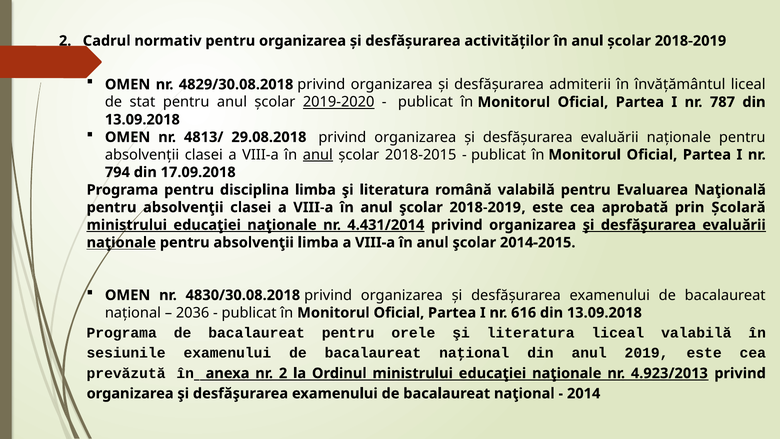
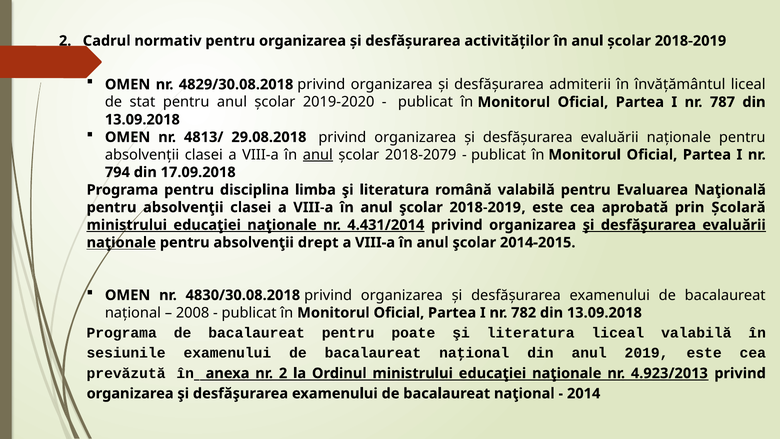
2019-2020 underline: present -> none (339, 102)
2018-2015: 2018-2015 -> 2018-2079 (421, 155)
absolvenţii limba: limba -> drept (318, 242)
2036: 2036 -> 2008 (193, 313)
616: 616 -> 782 (524, 313)
orele: orele -> poate (413, 333)
